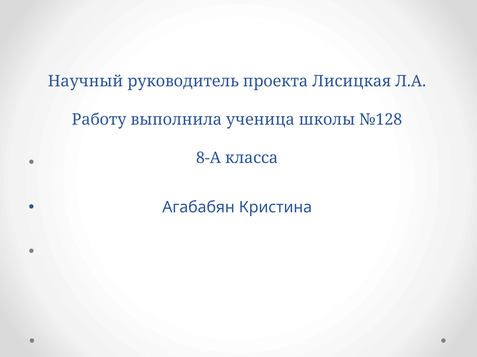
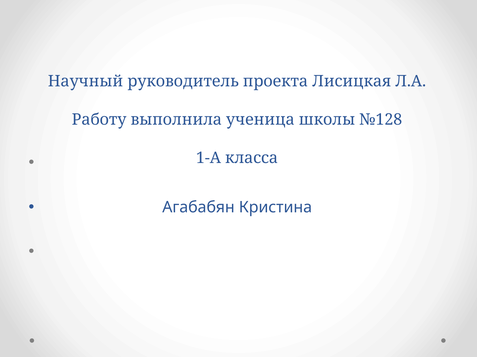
8-А: 8-А -> 1-А (208, 158)
